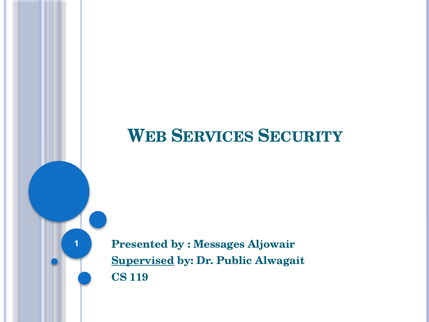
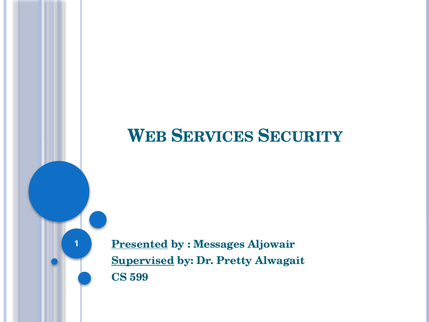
Presented underline: none -> present (140, 244)
Public: Public -> Pretty (234, 260)
119: 119 -> 599 (139, 277)
